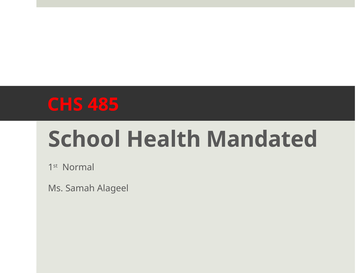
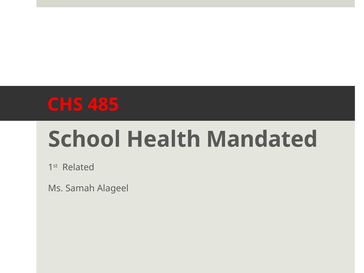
Normal: Normal -> Related (78, 167)
